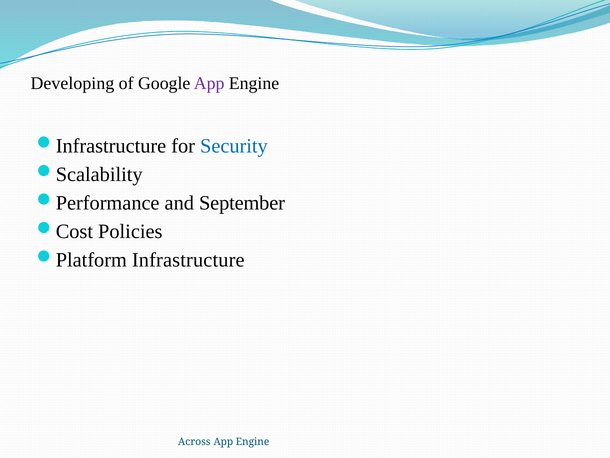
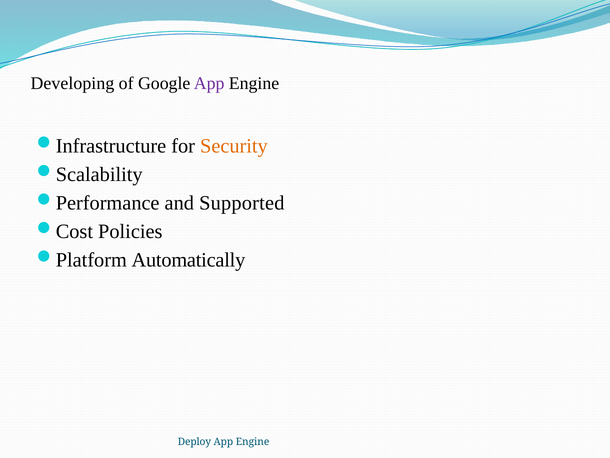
Security colour: blue -> orange (234, 146)
September: September -> Supported (242, 203)
Infrastructure: Infrastructure -> Automatically (188, 260)
Across: Across -> Deploy (194, 441)
